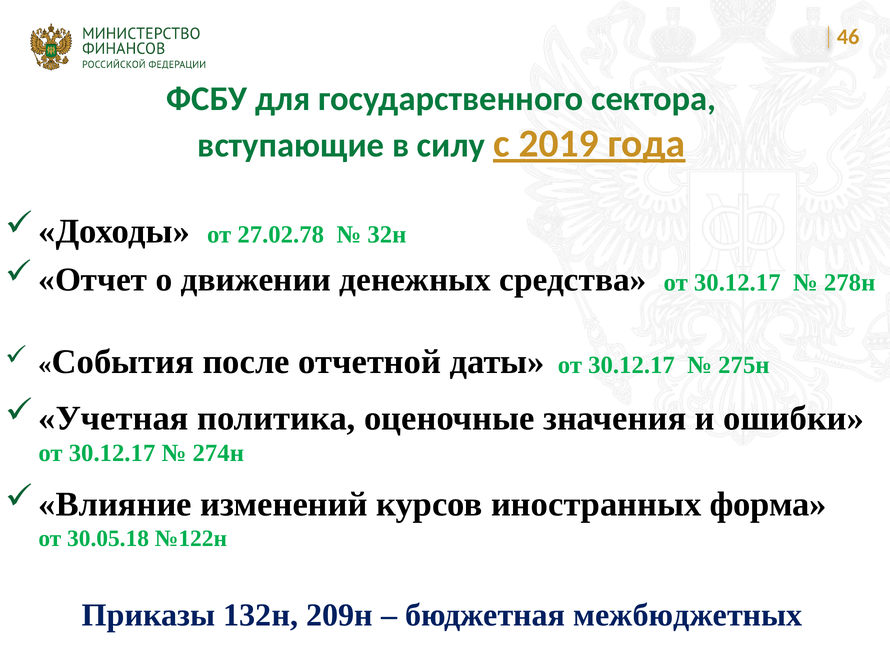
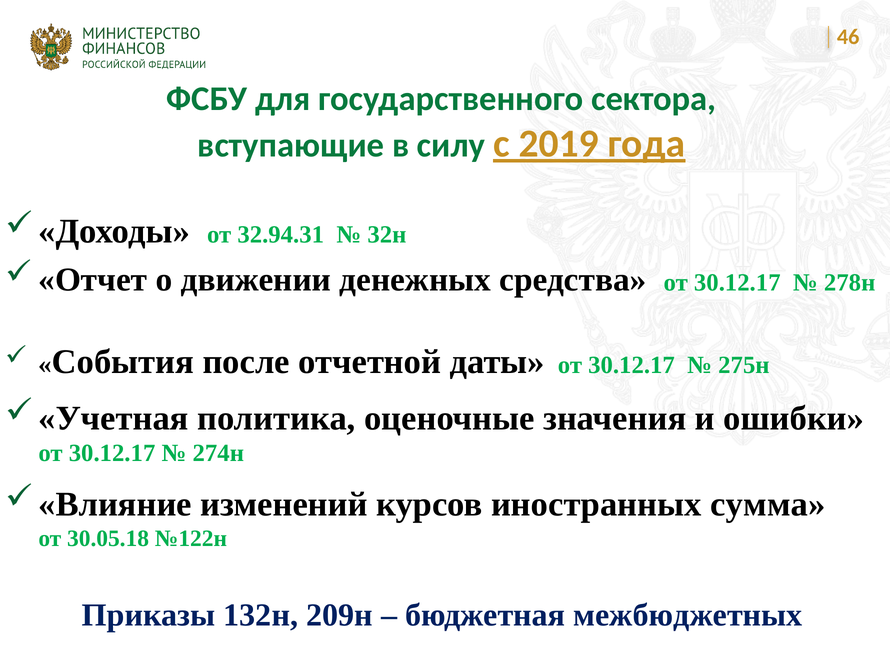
27.02.78: 27.02.78 -> 32.94.31 (281, 235)
форма: форма -> сумма (768, 505)
